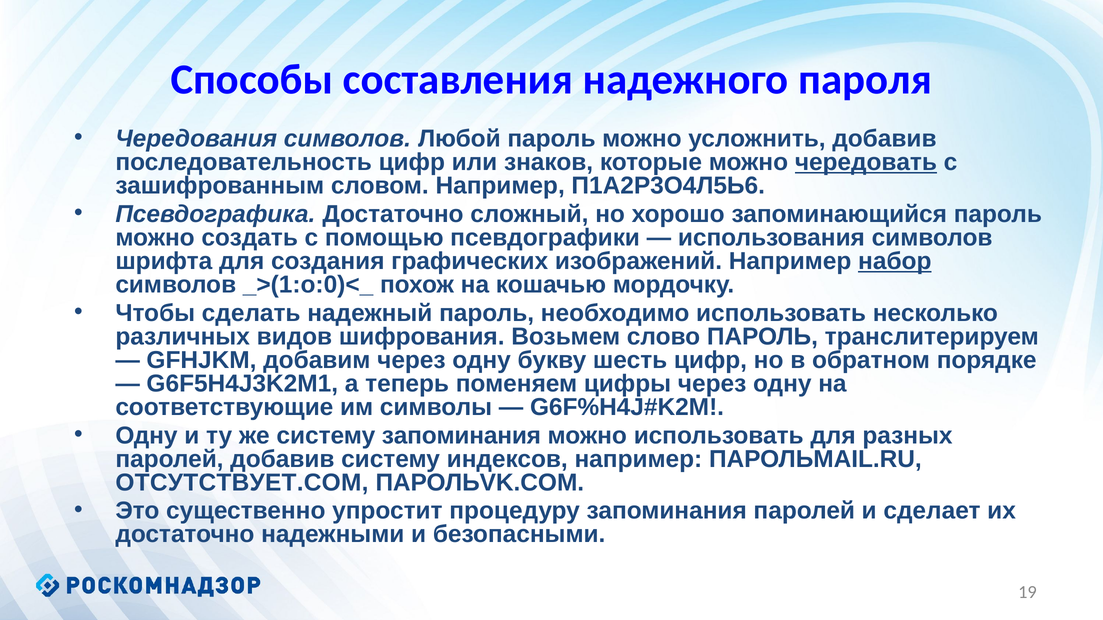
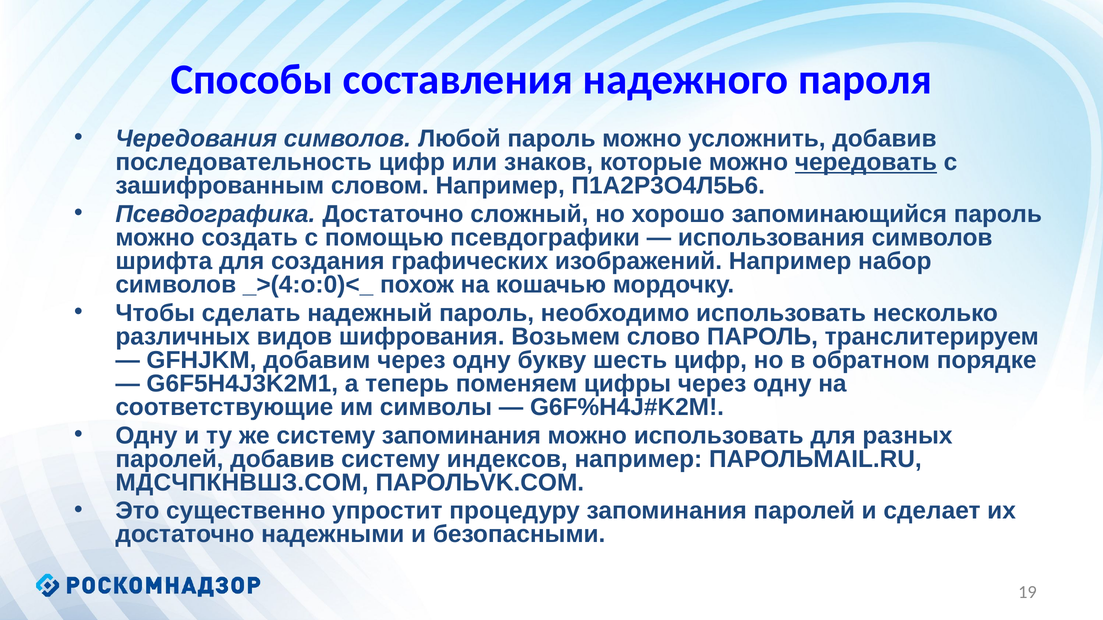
набор underline: present -> none (895, 261)
_>(1:o:0)<_: _>(1:o:0)<_ -> _>(4:o:0)<_ (308, 285)
ОТСУТСТВУЕТ.COM: ОТСУТСТВУЕТ.COM -> МДСЧПКНВШЗ.COM (242, 483)
